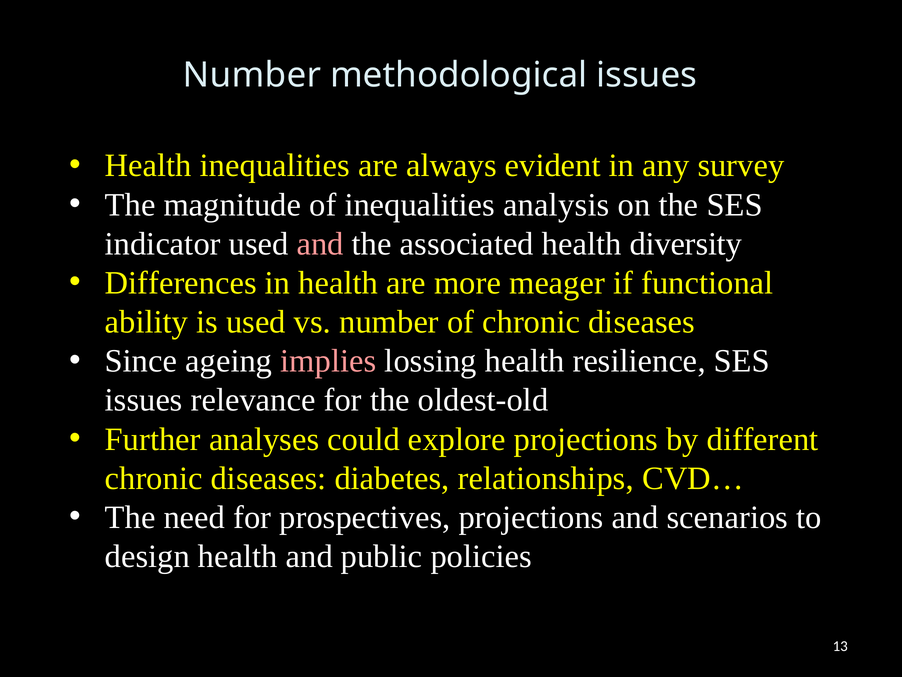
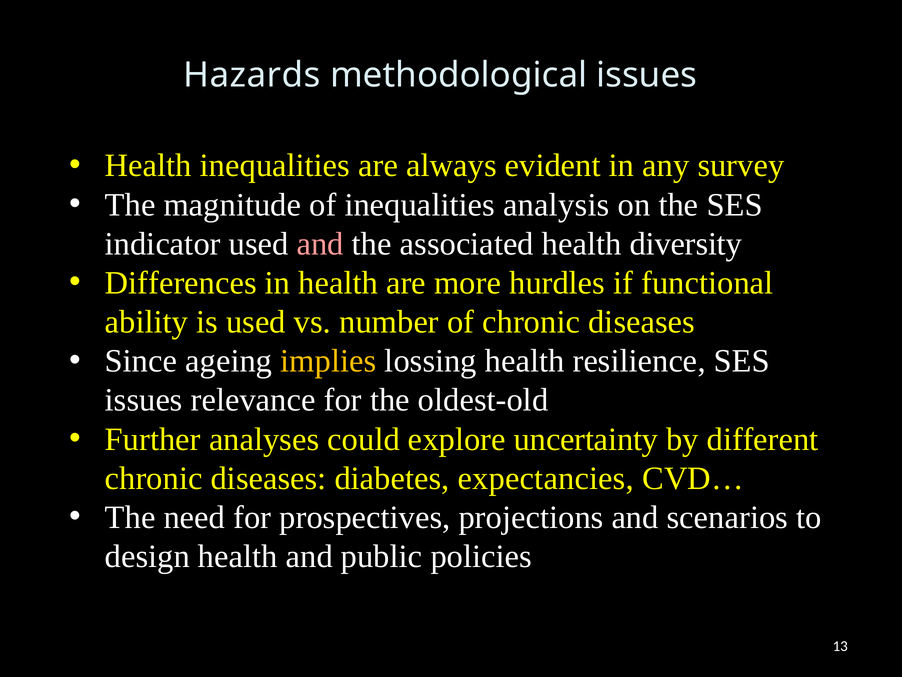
Number: Number -> Hazards (252, 75)
meager: meager -> hurdles (557, 283)
implies colour: pink -> yellow (328, 361)
explore projections: projections -> uncertainty (586, 439)
relationships: relationships -> expectancies (546, 478)
